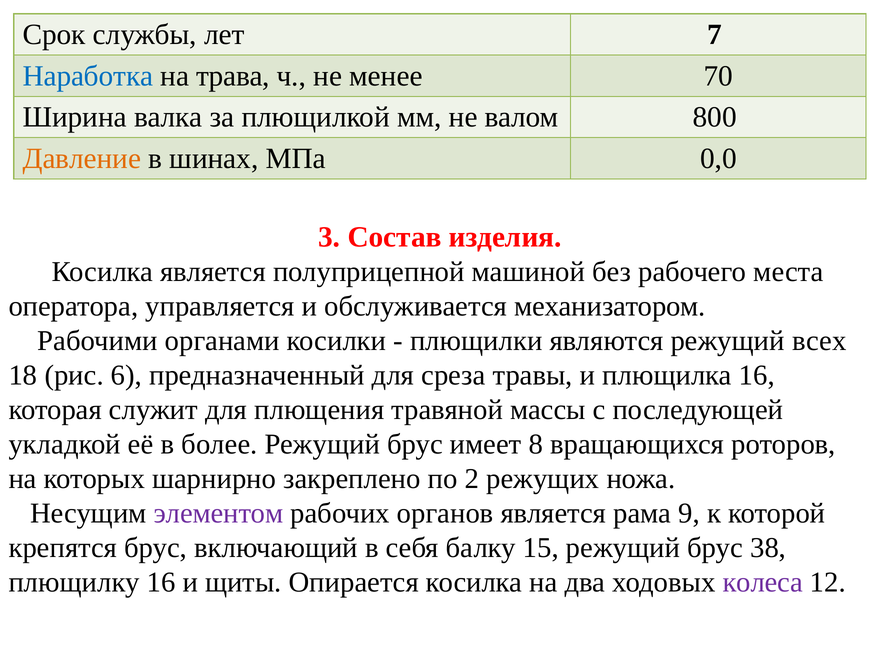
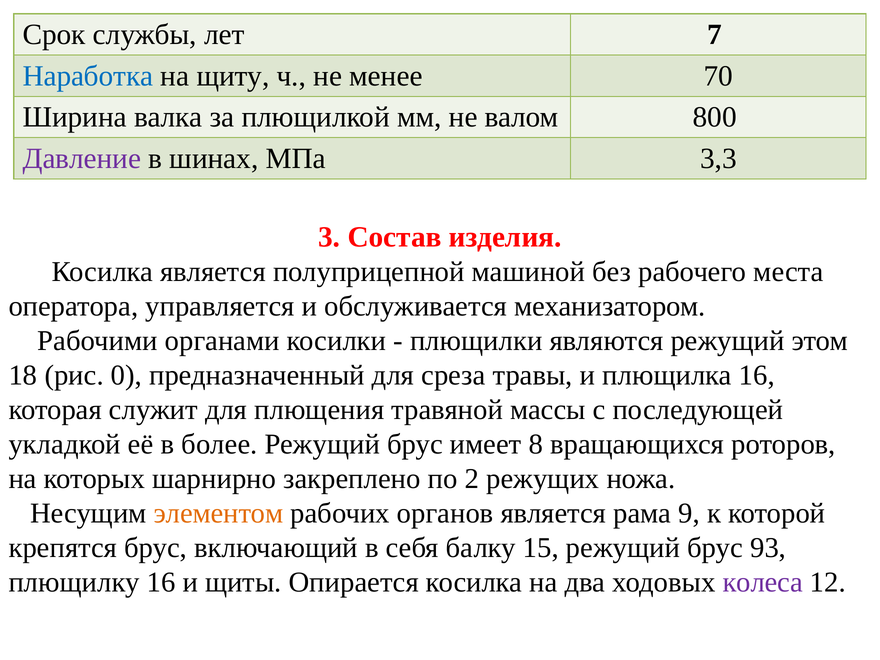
трава: трава -> щиту (233, 76)
Давление colour: orange -> purple (82, 158)
0,0: 0,0 -> 3,3 (718, 158)
всех: всех -> этом (820, 341)
6: 6 -> 0 (126, 375)
элементом colour: purple -> orange (219, 513)
38: 38 -> 93 (768, 548)
